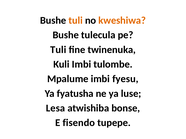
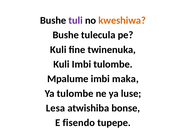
tuli colour: orange -> purple (76, 20)
Tuli: Tuli -> Kuli (58, 50)
fyesu: fyesu -> maka (125, 79)
Ya fyatusha: fyatusha -> tulombe (75, 94)
